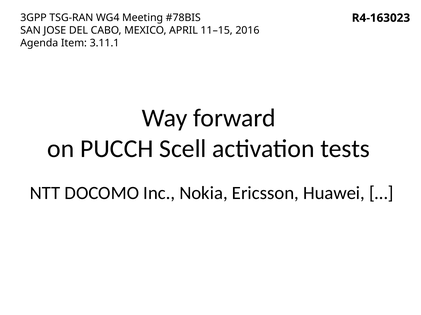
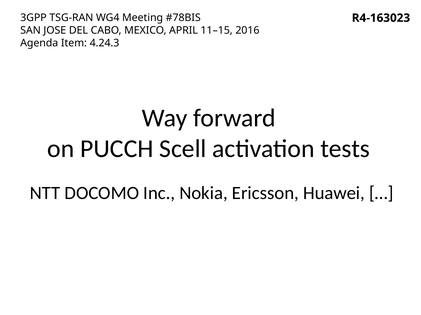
3.11.1: 3.11.1 -> 4.24.3 (105, 43)
